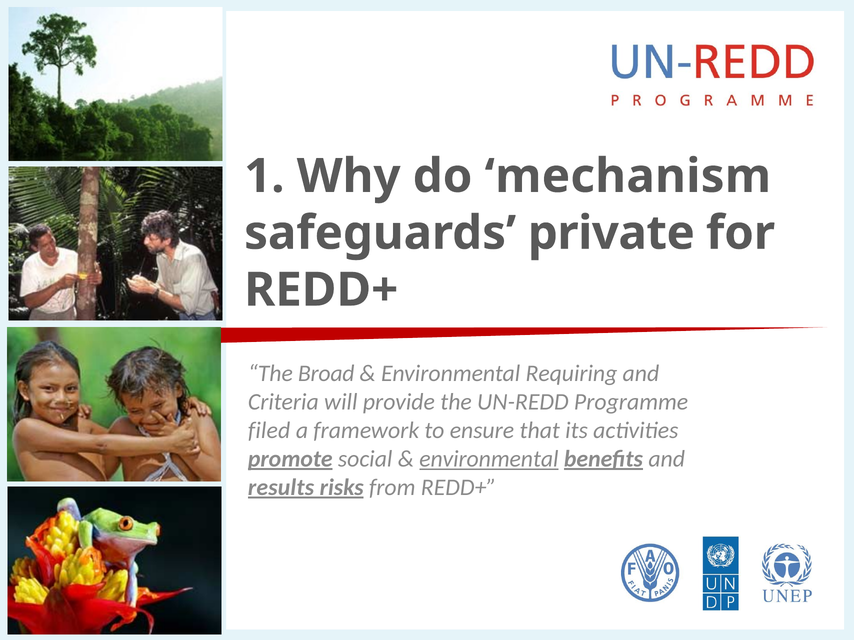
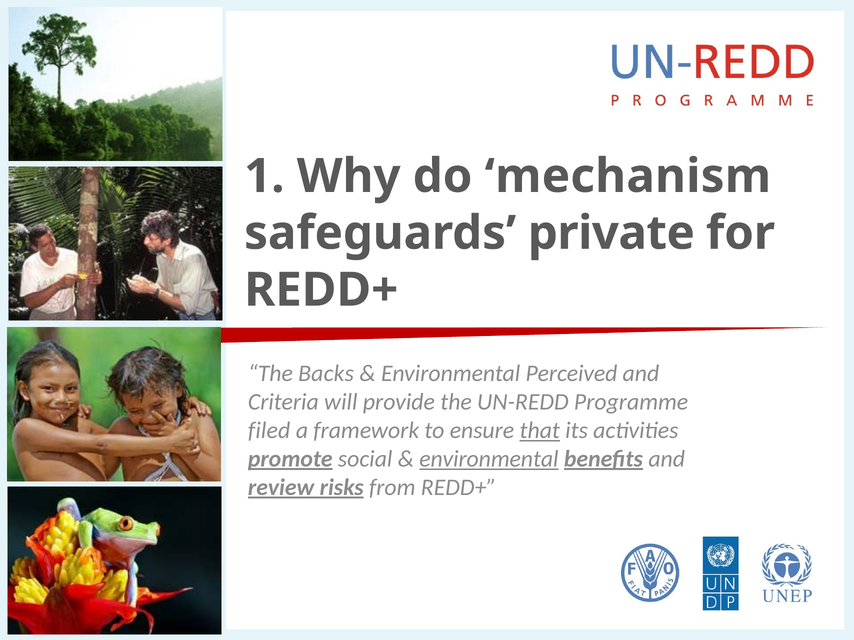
Broad: Broad -> Backs (326, 374)
Requiring: Requiring -> Perceived (571, 374)
that underline: none -> present (540, 431)
results: results -> review (281, 488)
